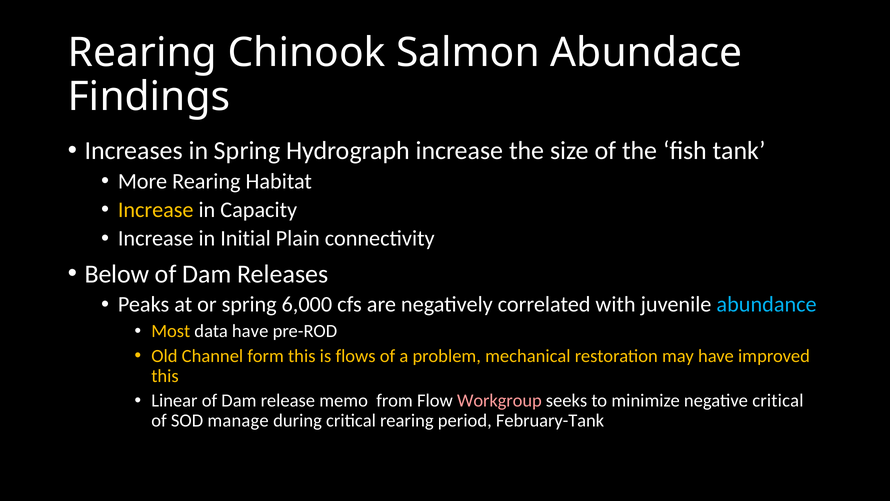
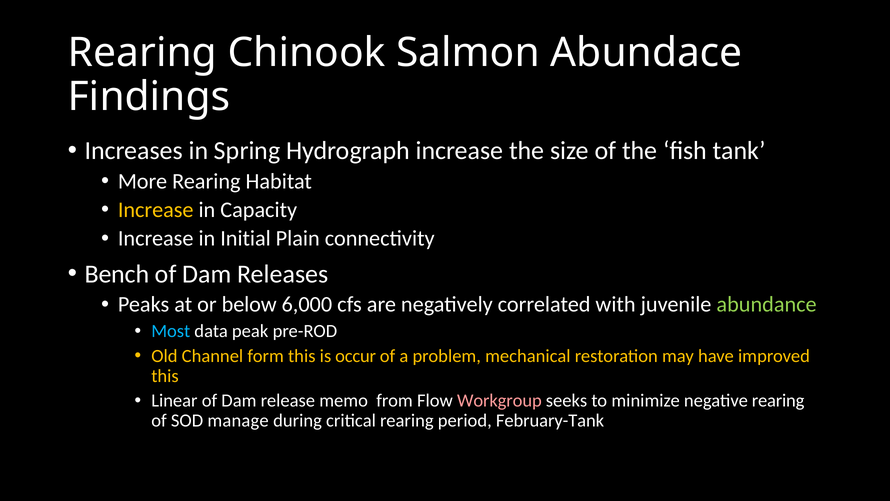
Below: Below -> Bench (117, 274)
or spring: spring -> below (249, 304)
abundance colour: light blue -> light green (767, 304)
Most colour: yellow -> light blue (171, 331)
data have: have -> peak (250, 331)
flows: flows -> occur (356, 356)
negative critical: critical -> rearing (778, 400)
